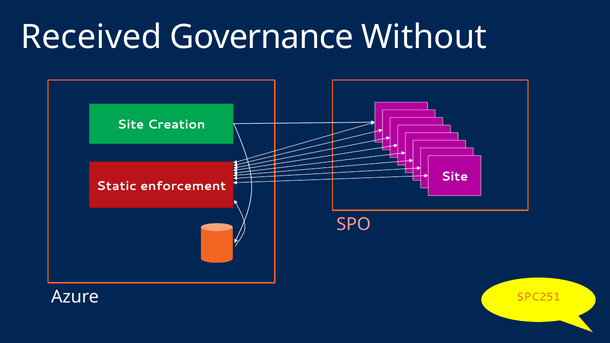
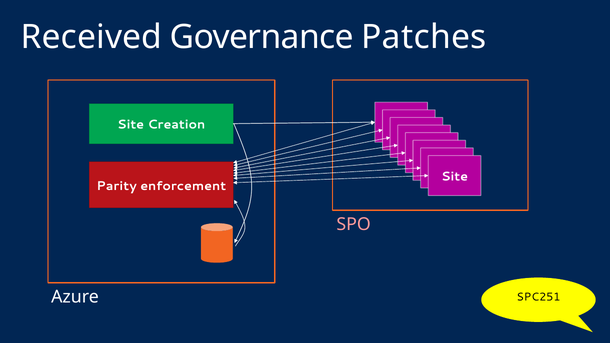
Without: Without -> Patches (424, 37)
Static: Static -> Parity (117, 186)
SPC251 colour: orange -> black (538, 297)
